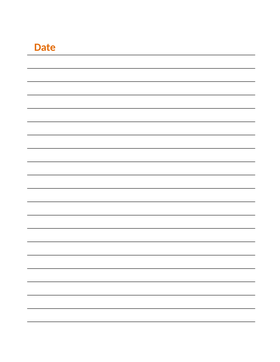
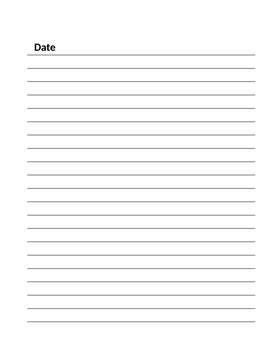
Date colour: orange -> black (45, 47)
